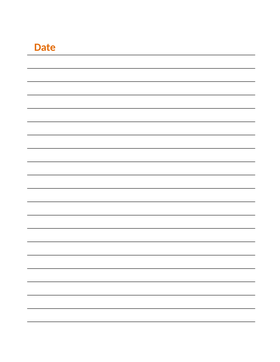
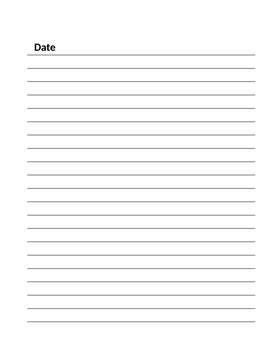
Date colour: orange -> black (45, 47)
